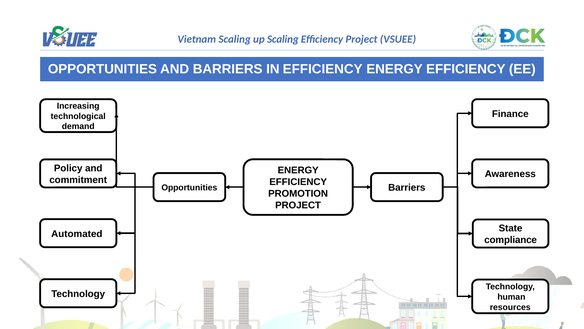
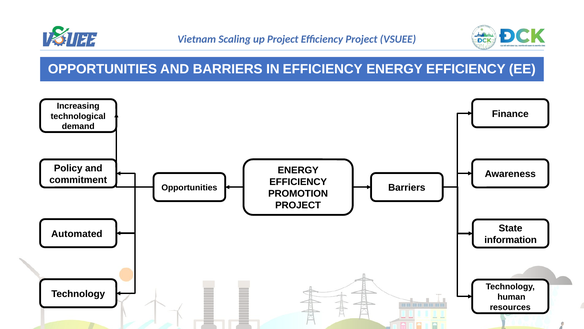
Scaling: Scaling -> Project (283, 39)
compliance: compliance -> information (511, 240)
